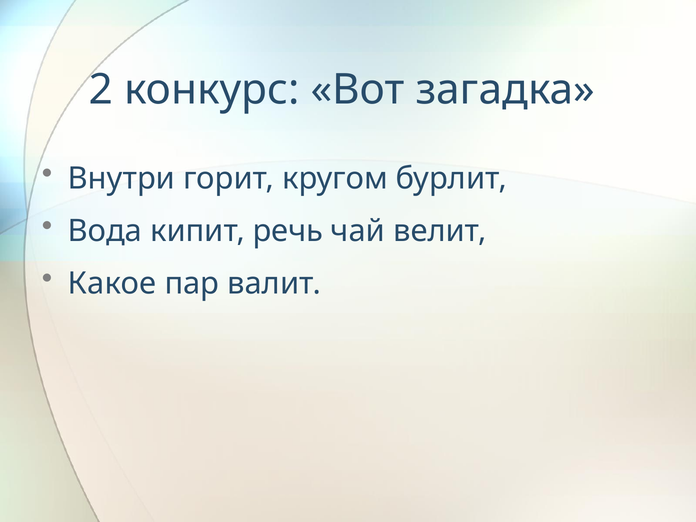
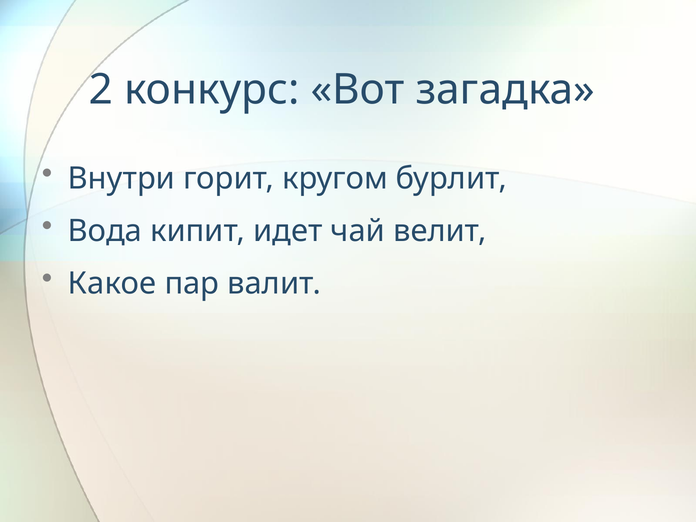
речь: речь -> идет (288, 231)
